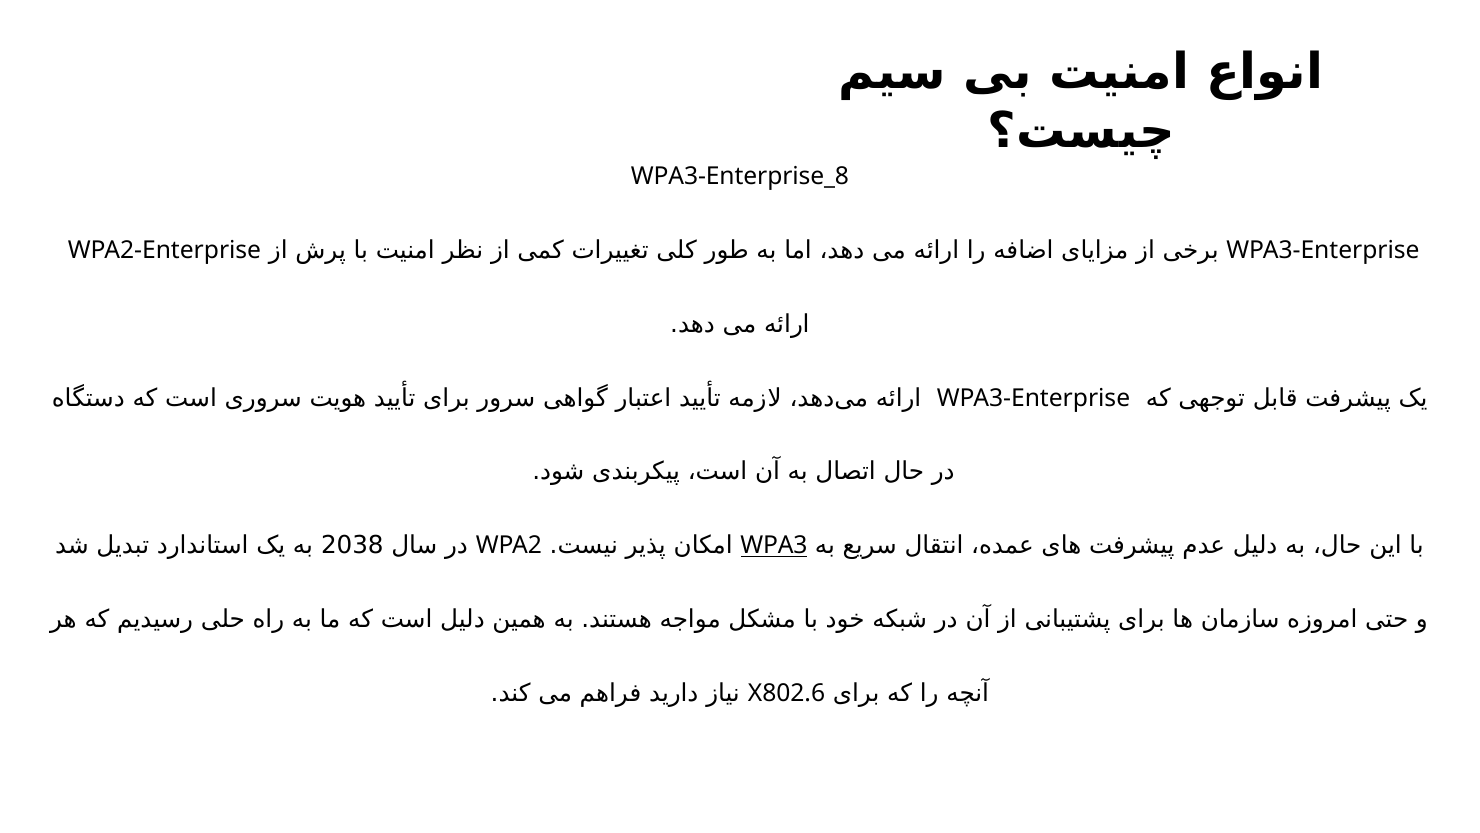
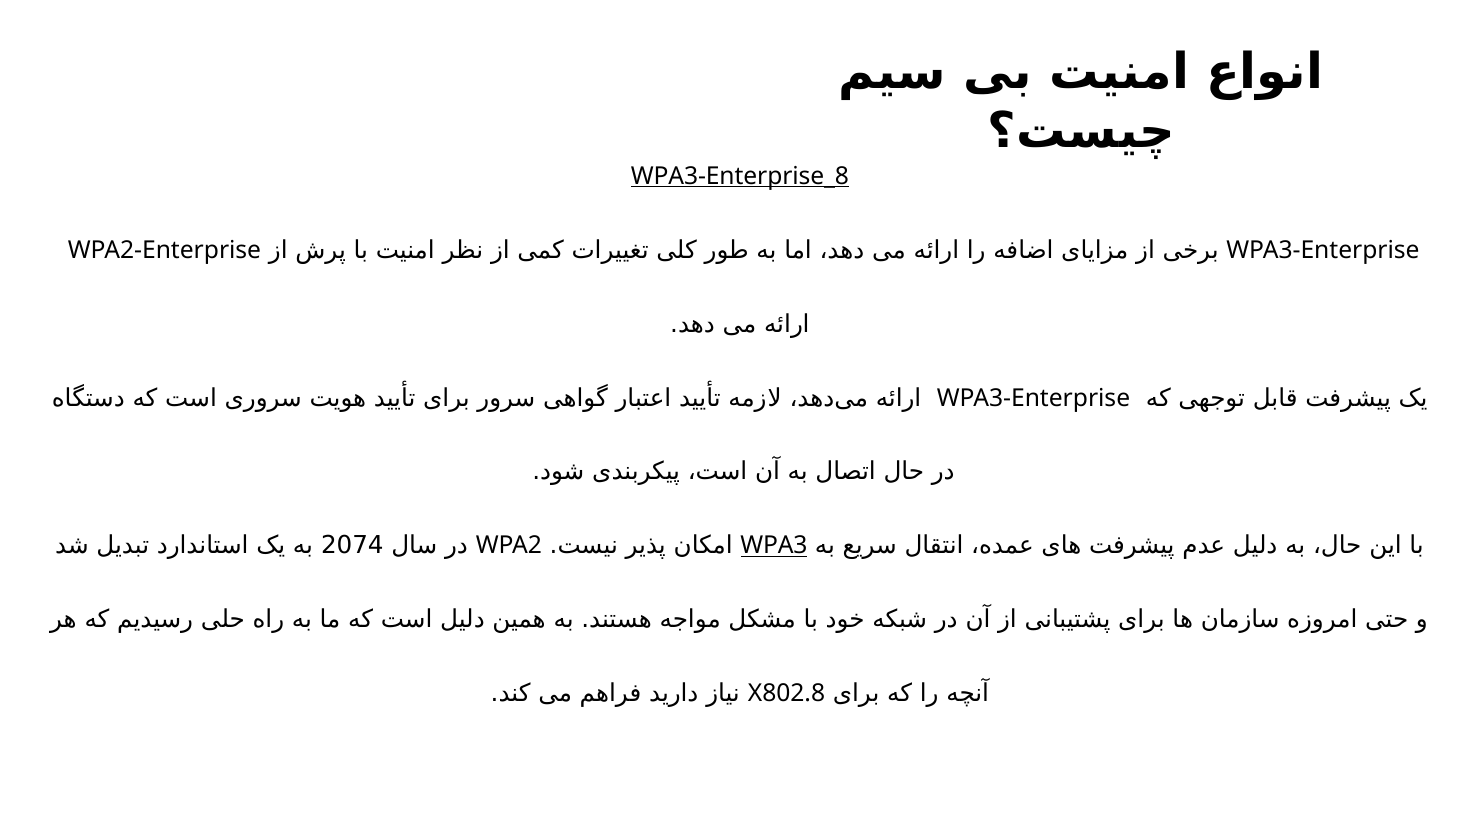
WPA3-Enterprise_8 underline: none -> present (740, 176)
2038: 2038 -> 2074 (352, 546)
X802.6: X802.6 -> X802.8 (787, 693)
